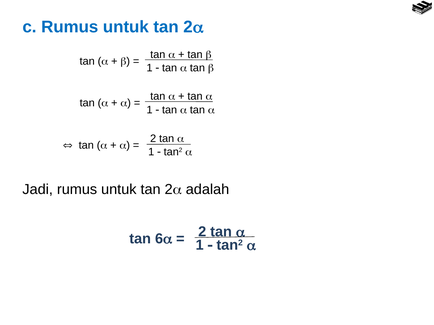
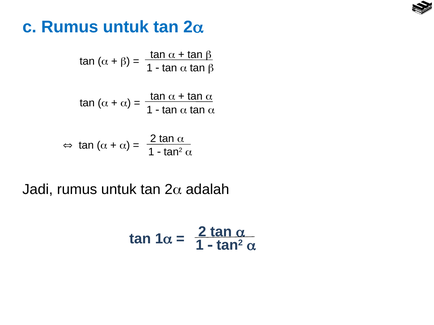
tan 6: 6 -> 1 (159, 239)
